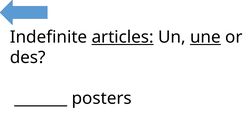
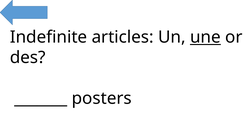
articles underline: present -> none (123, 37)
